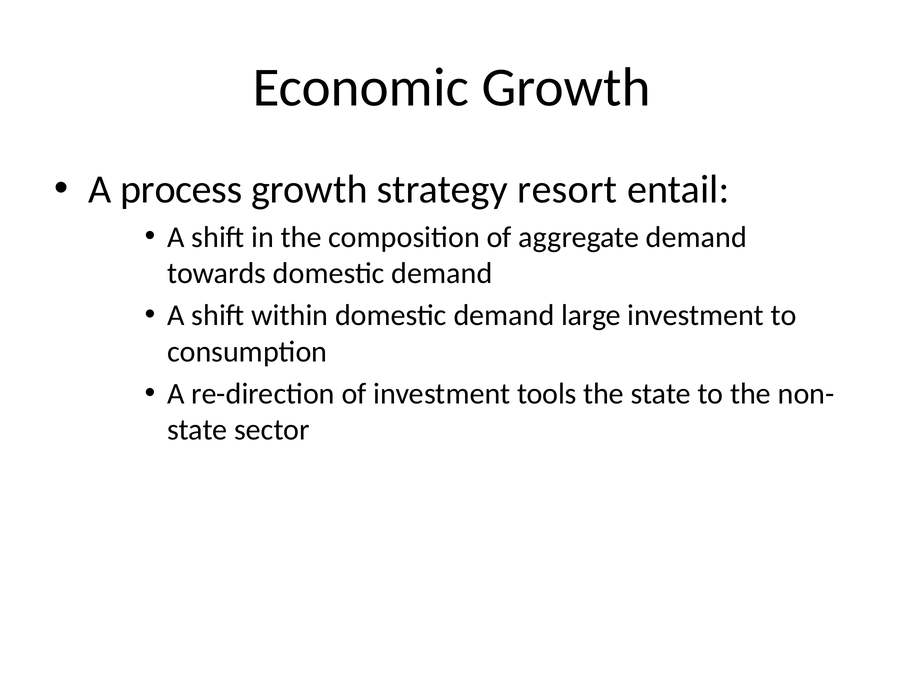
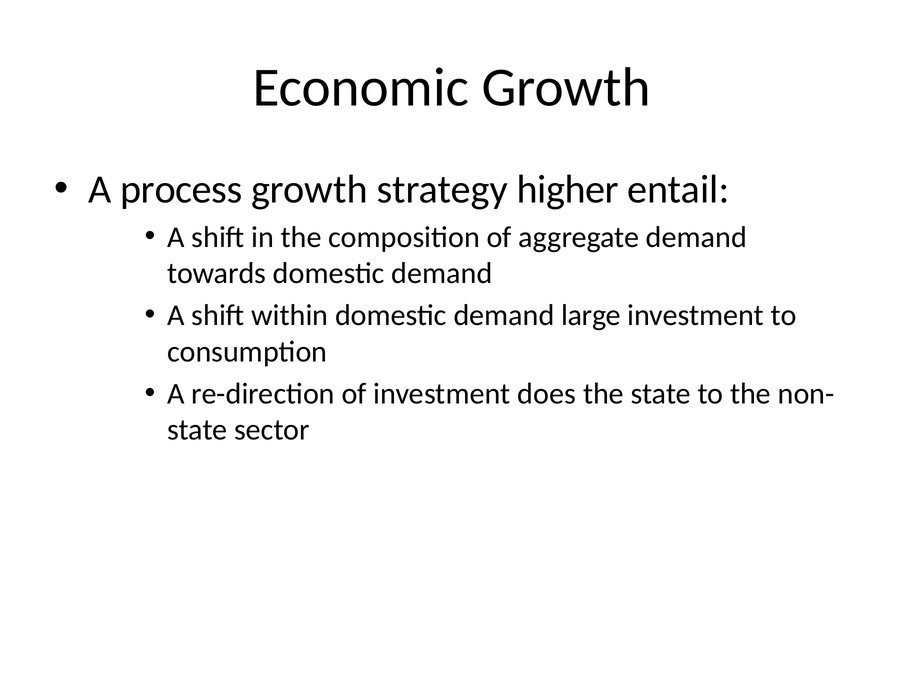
resort: resort -> higher (568, 190)
tools: tools -> does (547, 394)
